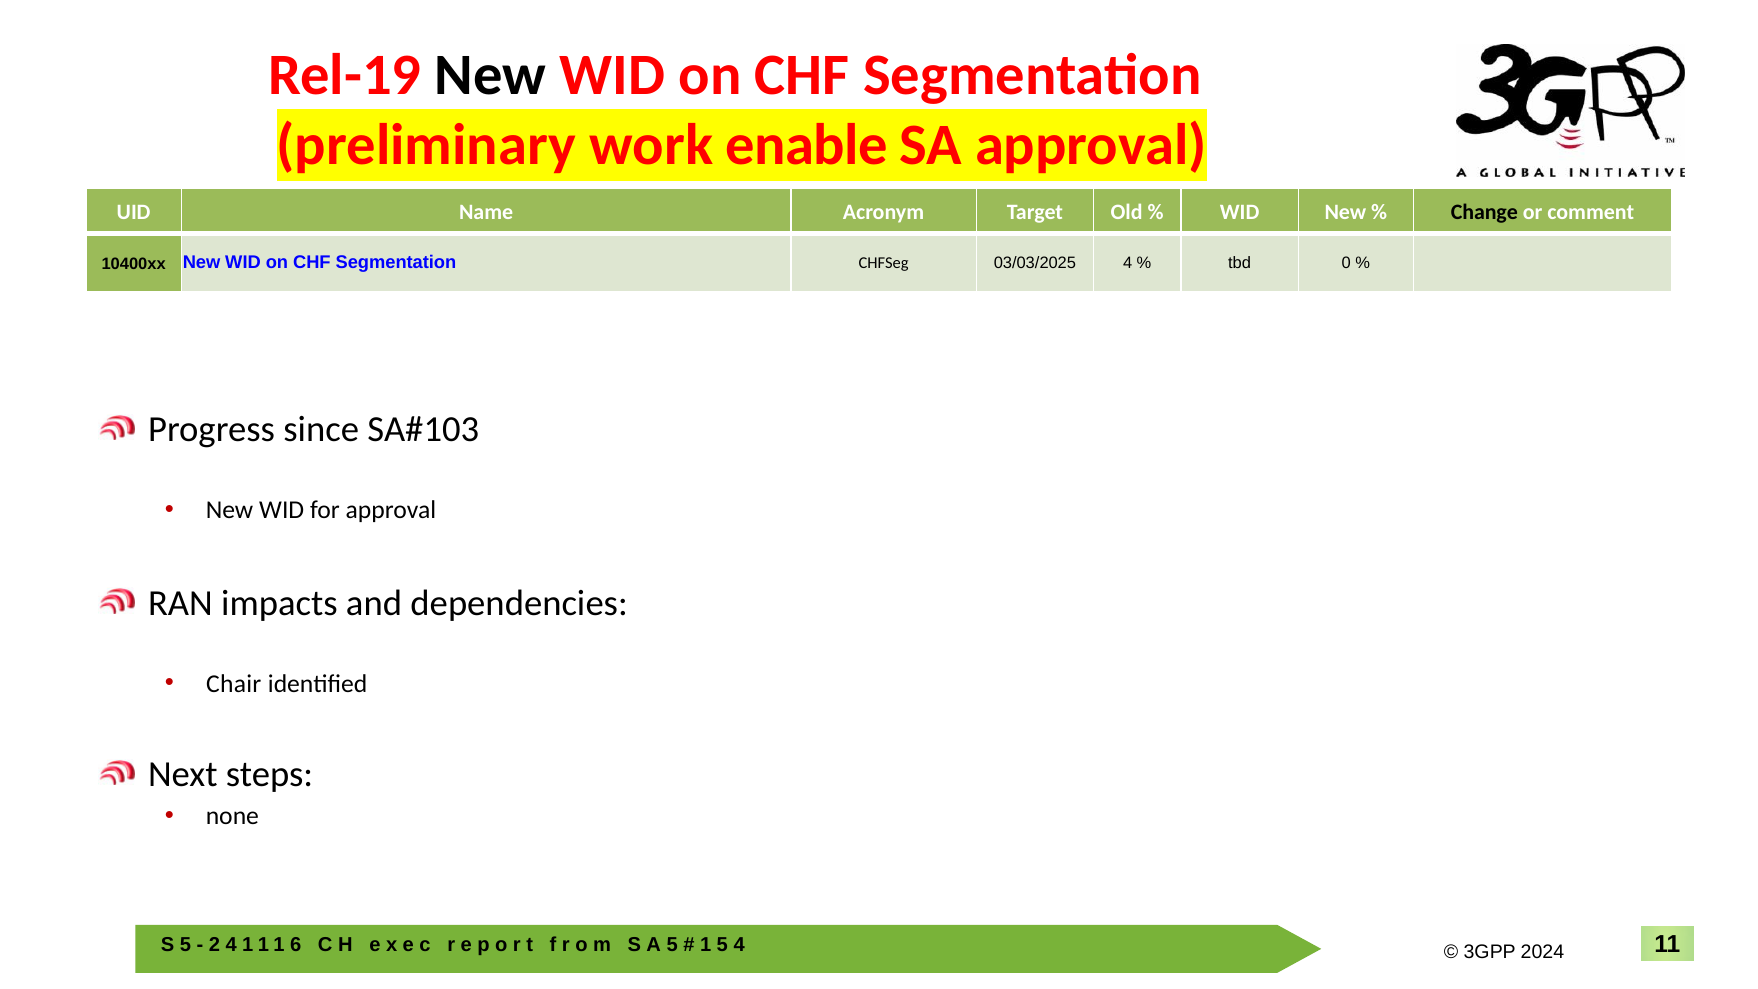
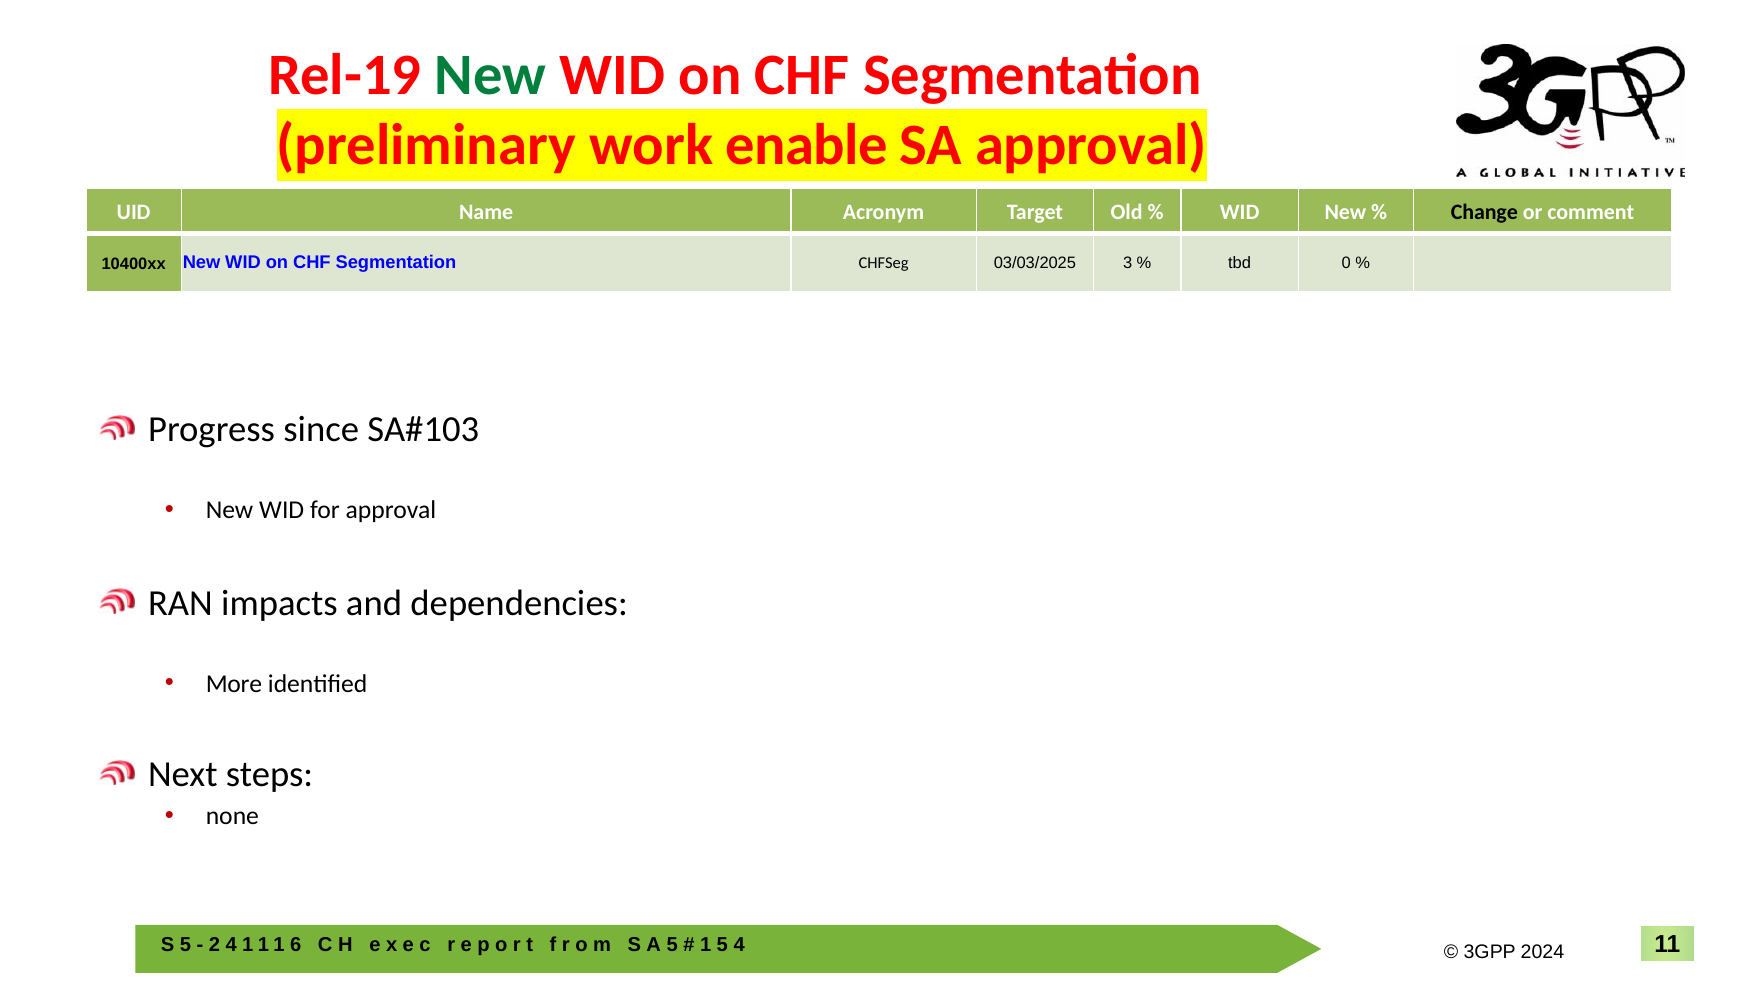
New colour: black -> green (491, 75)
03/03/2025 4: 4 -> 3 (1128, 263)
Chair: Chair -> More (234, 684)
